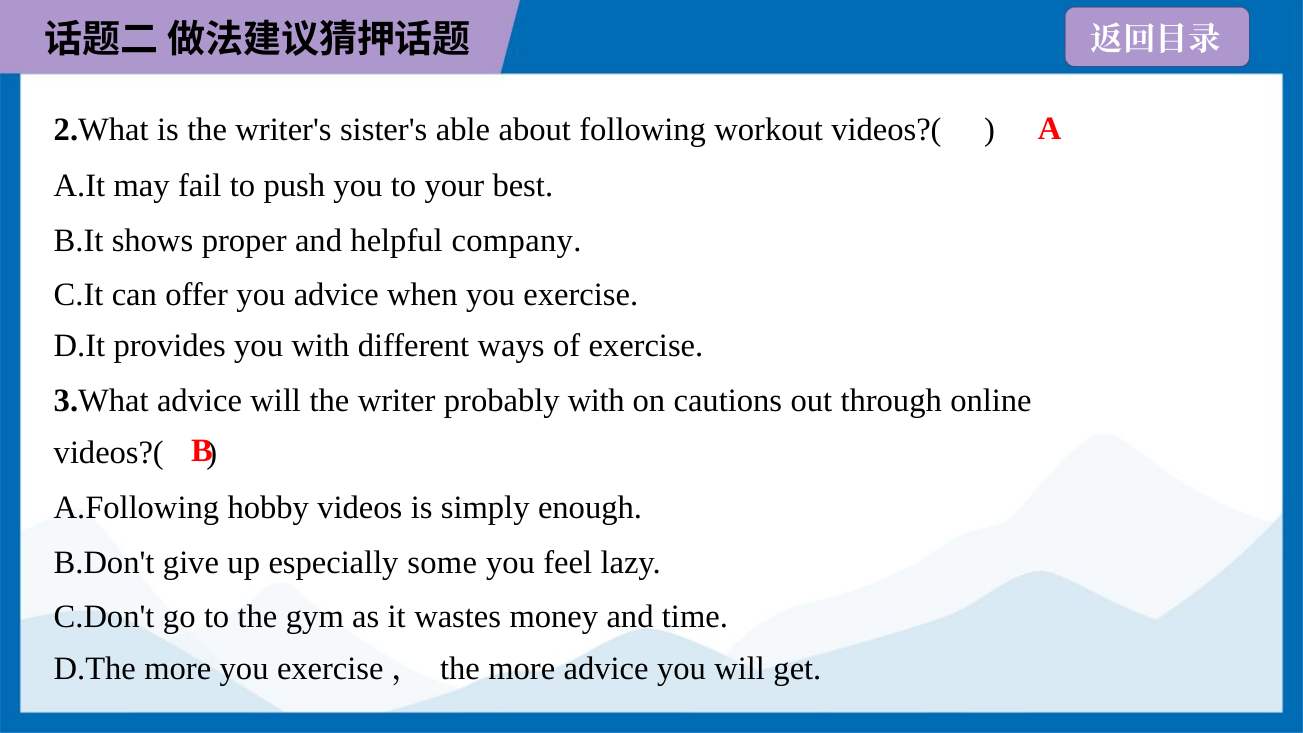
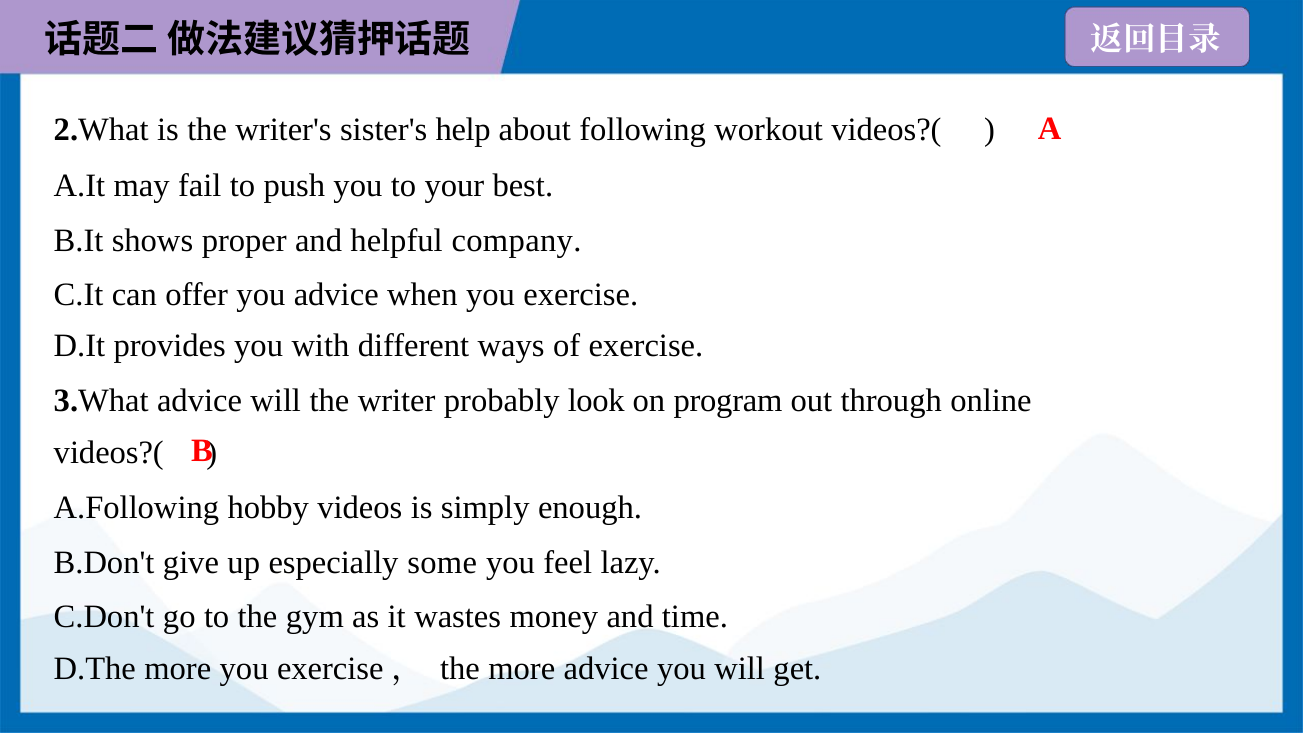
able: able -> help (463, 130)
probably with: with -> look (596, 401)
cautions: cautions -> program (728, 401)
